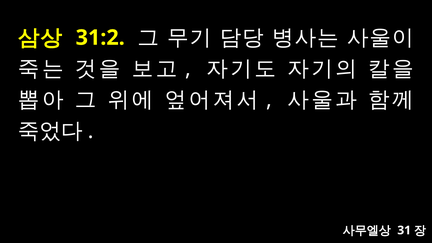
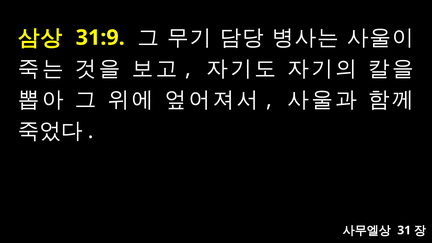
31:2: 31:2 -> 31:9 (100, 38)
